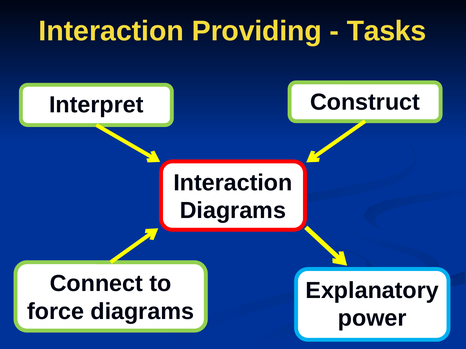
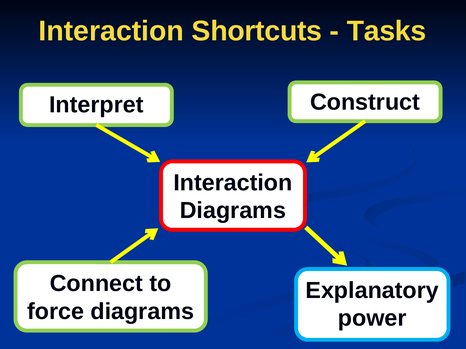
Providing: Providing -> Shortcuts (257, 31)
